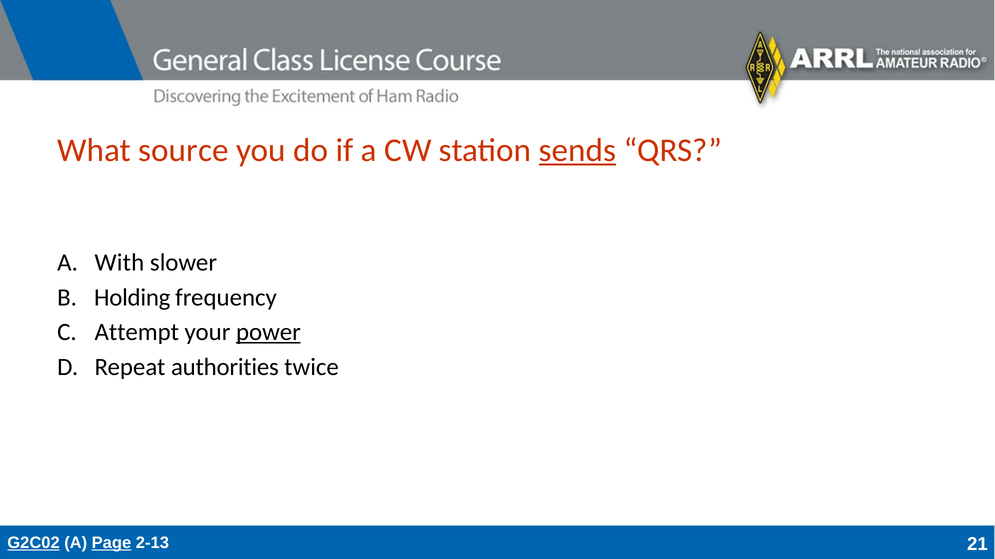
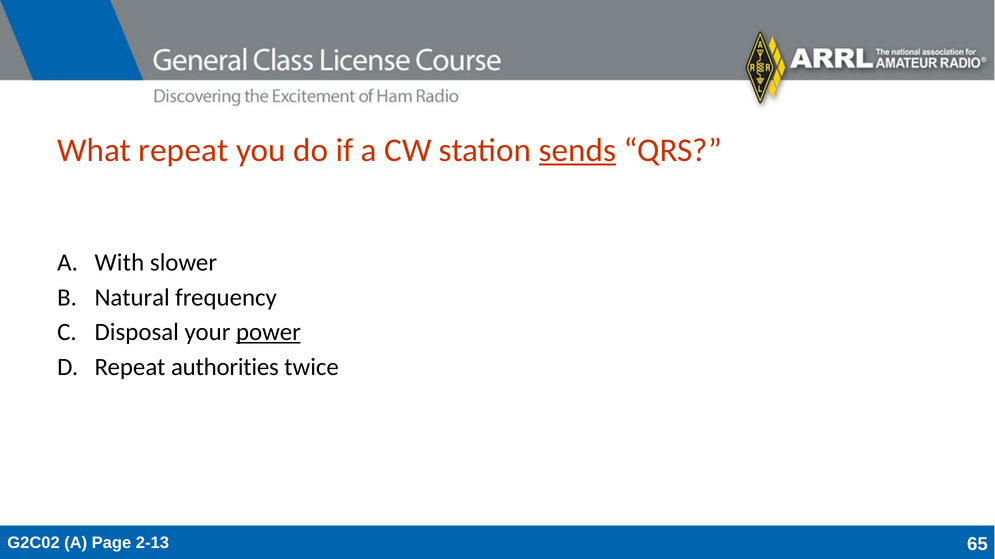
What source: source -> repeat (183, 150)
Holding: Holding -> Natural (132, 298)
Attempt: Attempt -> Disposal (137, 333)
G2C02 underline: present -> none (34, 543)
Page underline: present -> none (111, 543)
21: 21 -> 65 (977, 545)
